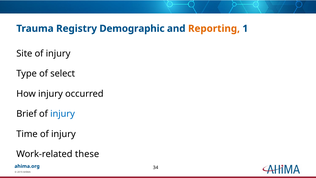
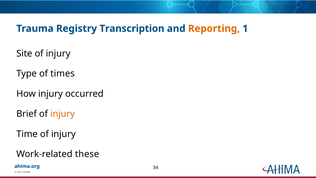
Demographic: Demographic -> Transcription (132, 29)
select: select -> times (63, 74)
injury colour: blue -> orange (63, 114)
